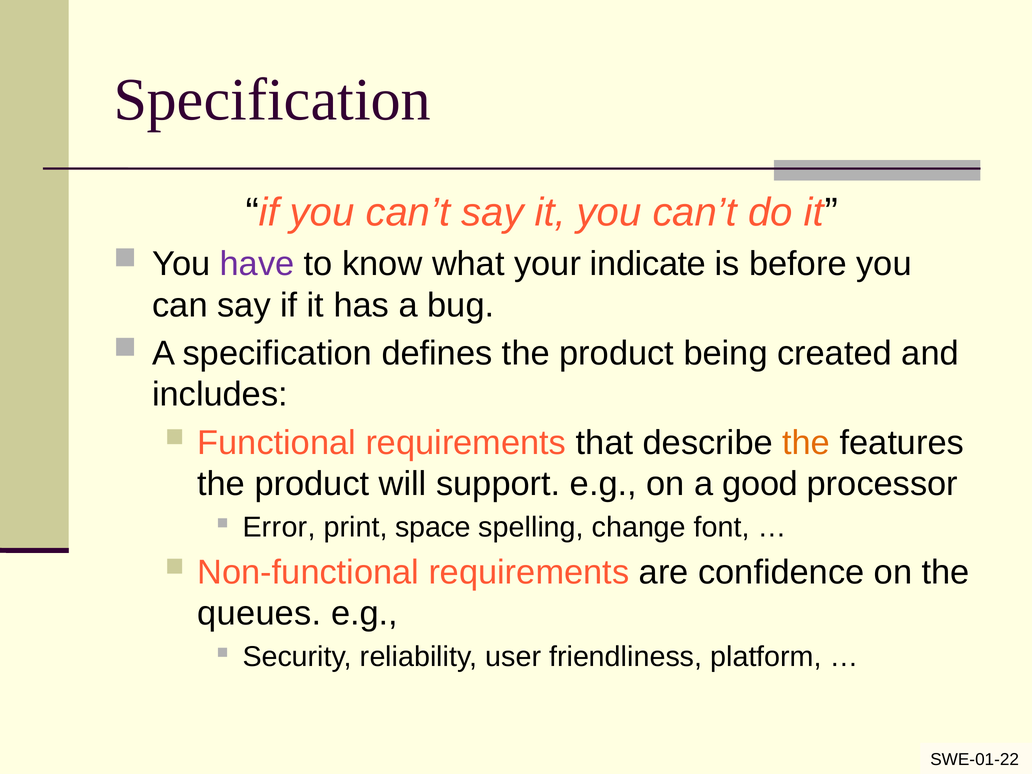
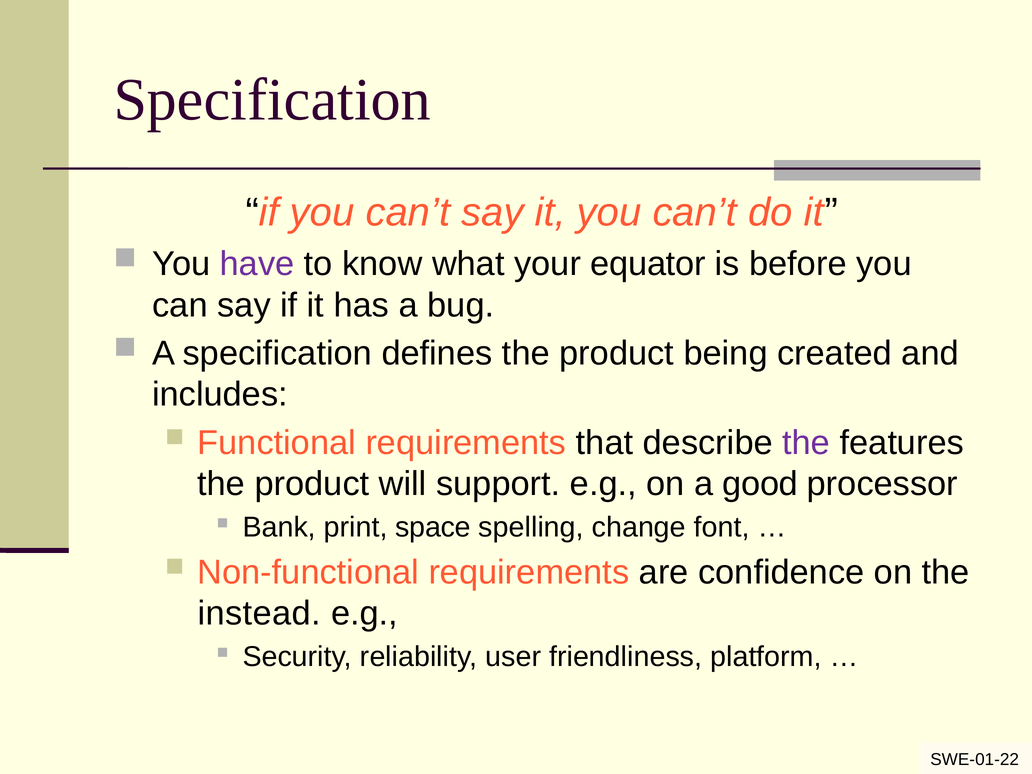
indicate: indicate -> equator (648, 264)
the colour: orange -> purple (806, 443)
Error: Error -> Bank (279, 527)
queues: queues -> instead (259, 614)
